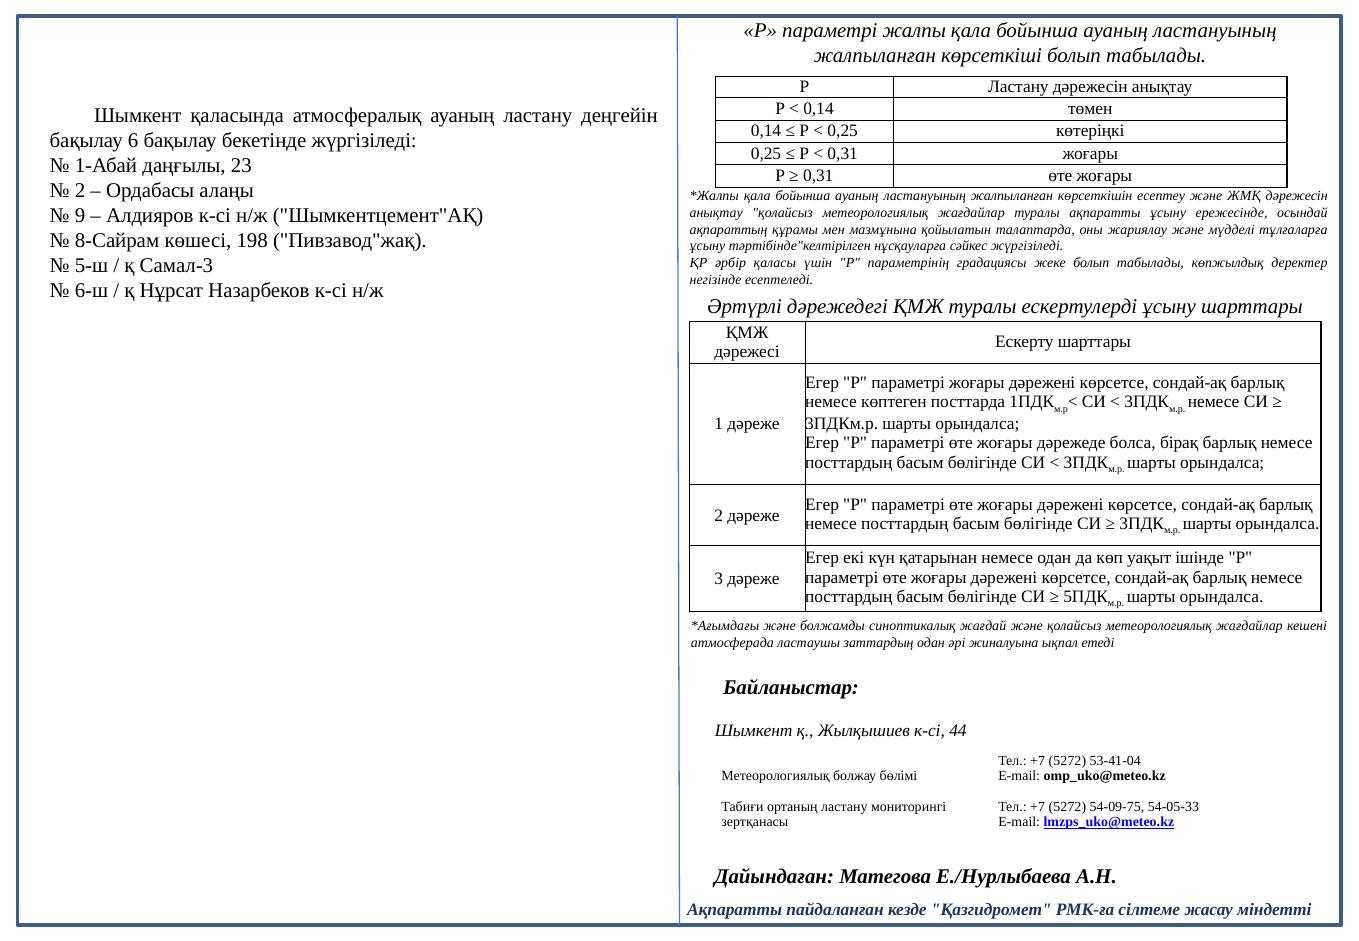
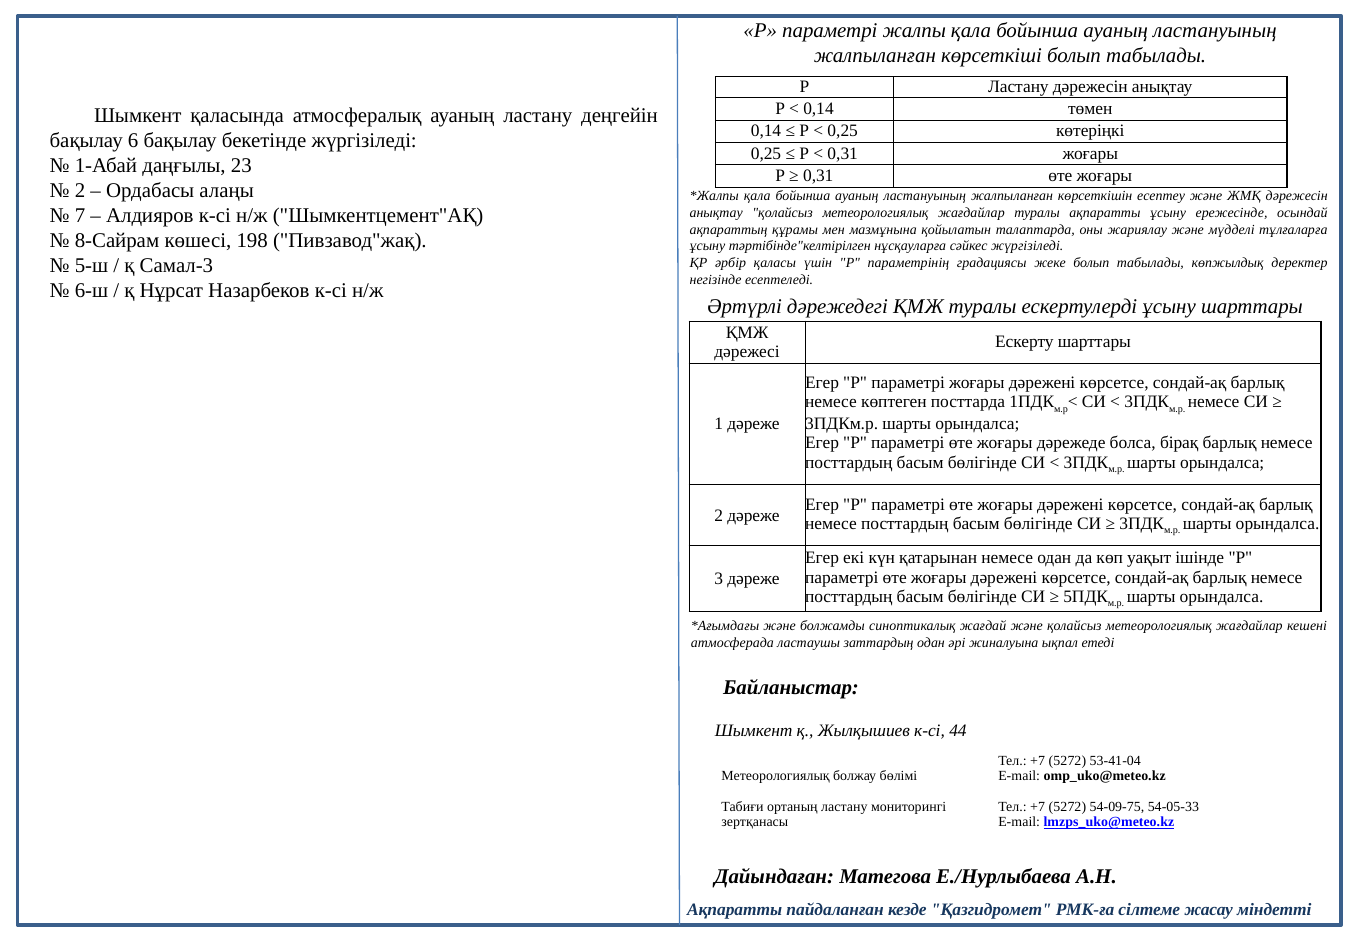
9: 9 -> 7 (80, 215)
